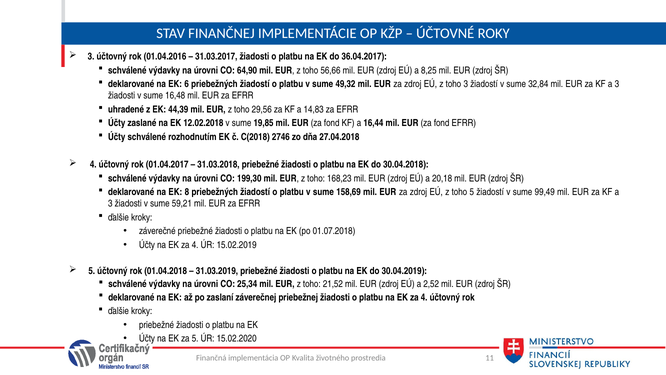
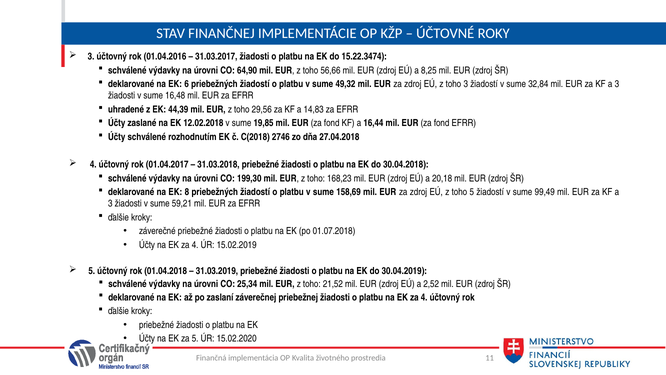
36.04.2017: 36.04.2017 -> 15.22.3474 (364, 56)
